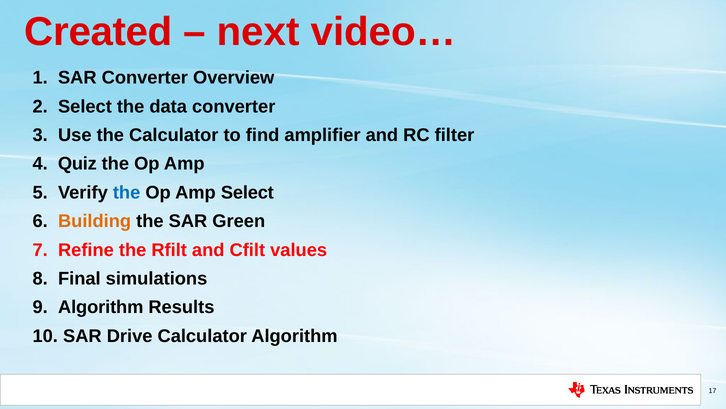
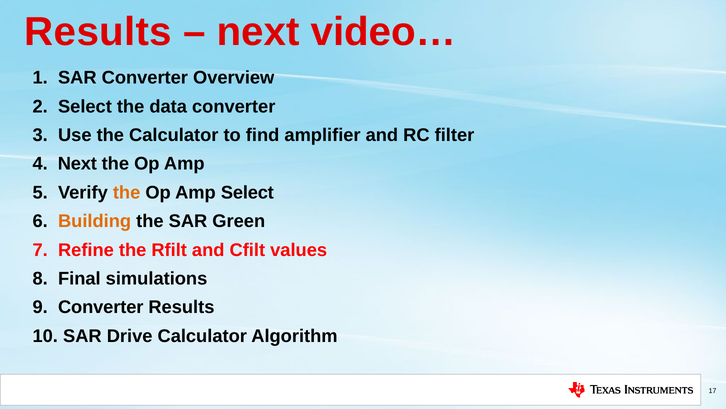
Created: Created -> Results (98, 32)
Quiz: Quiz -> Next (77, 164)
the colour: blue -> orange (127, 192)
Algorithm: Algorithm -> Converter (101, 307)
